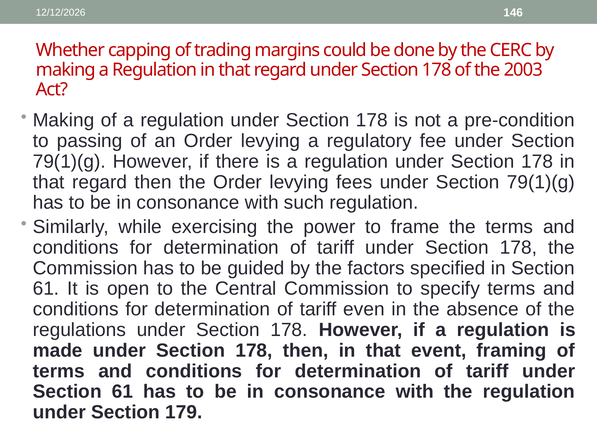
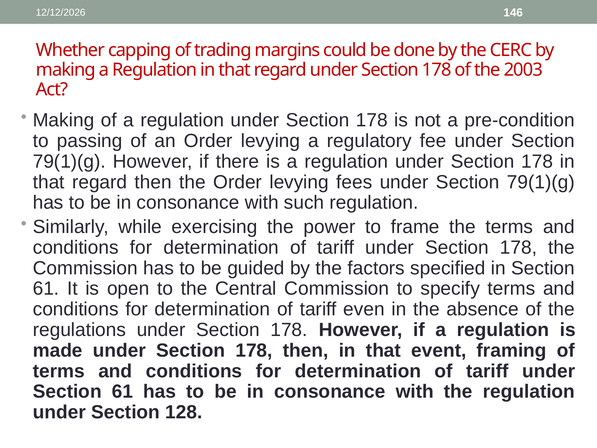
179: 179 -> 128 (184, 412)
